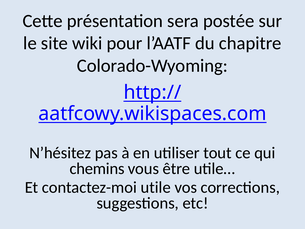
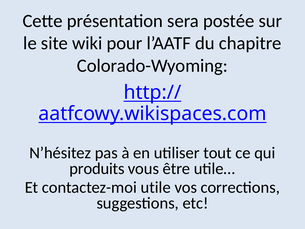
chemins: chemins -> produits (97, 169)
